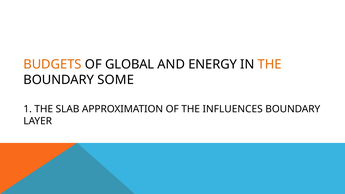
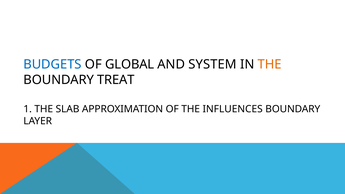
BUDGETS colour: orange -> blue (52, 64)
ENERGY: ENERGY -> SYSTEM (213, 64)
SOME: SOME -> TREAT (116, 80)
